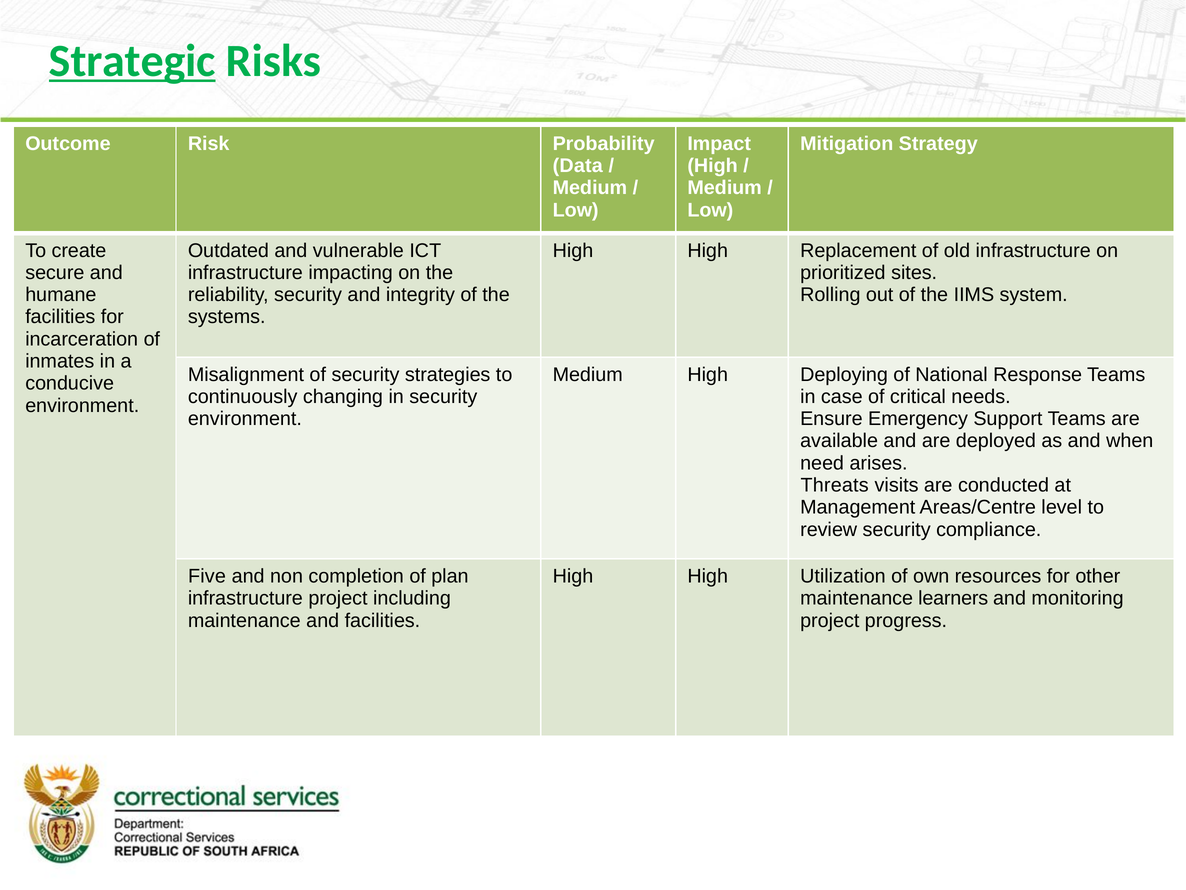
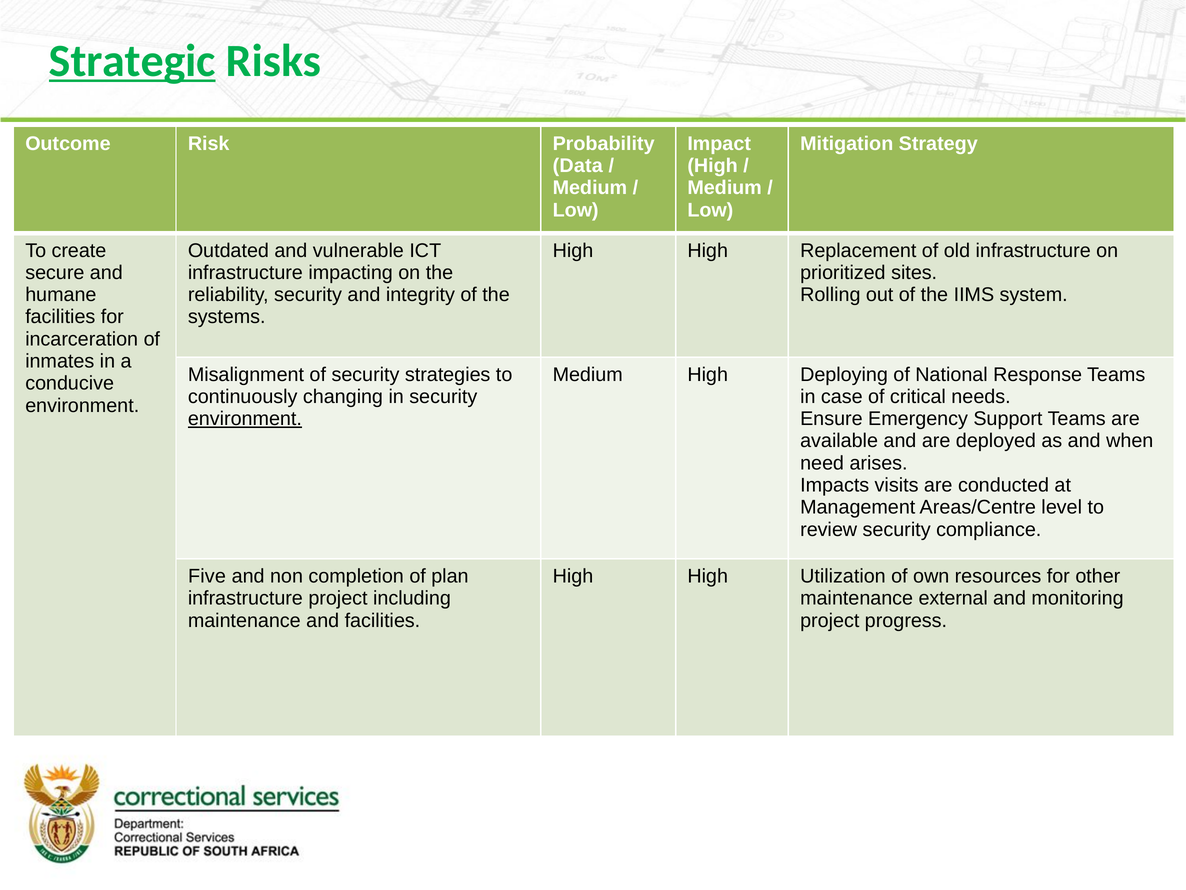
environment underline: none -> present (245, 419)
Threats: Threats -> Impacts (835, 485)
learners: learners -> external (953, 598)
